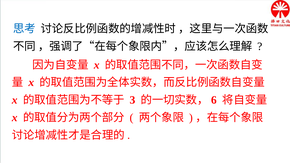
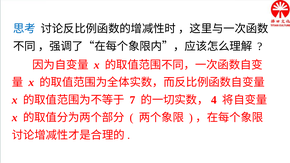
3: 3 -> 7 (132, 100)
6: 6 -> 4 (214, 100)
